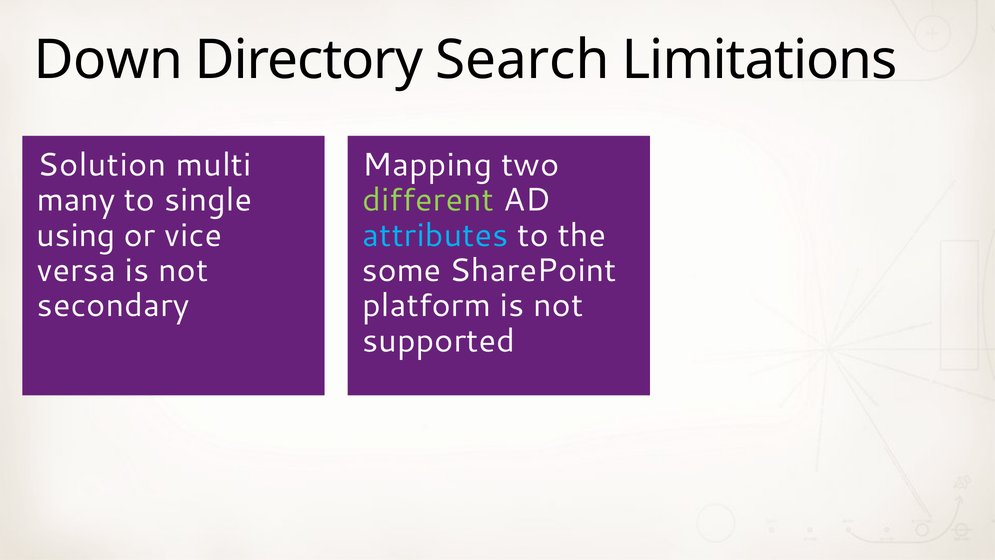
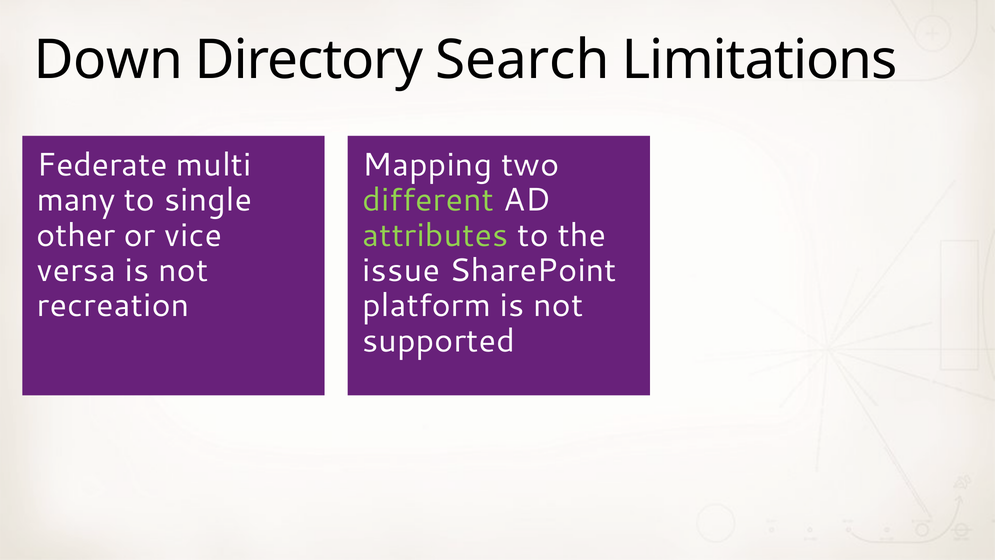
Solution: Solution -> Federate (102, 165)
using: using -> other (76, 235)
attributes colour: light blue -> light green (435, 235)
some: some -> issue (401, 270)
secondary: secondary -> recreation (113, 305)
